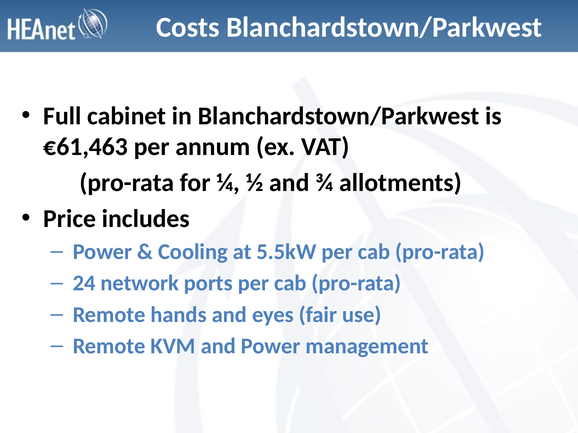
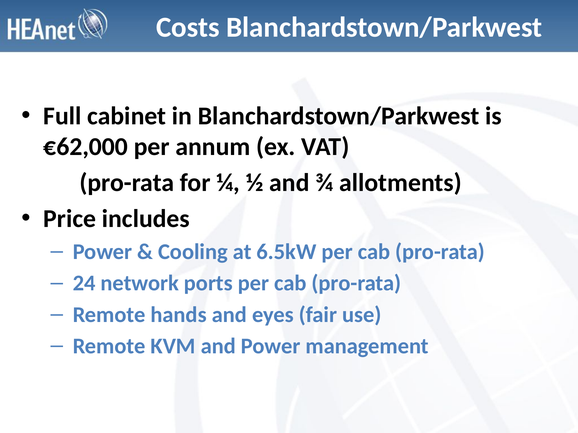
€61,463: €61,463 -> €62,000 (86, 147)
5.5kW: 5.5kW -> 6.5kW (286, 252)
